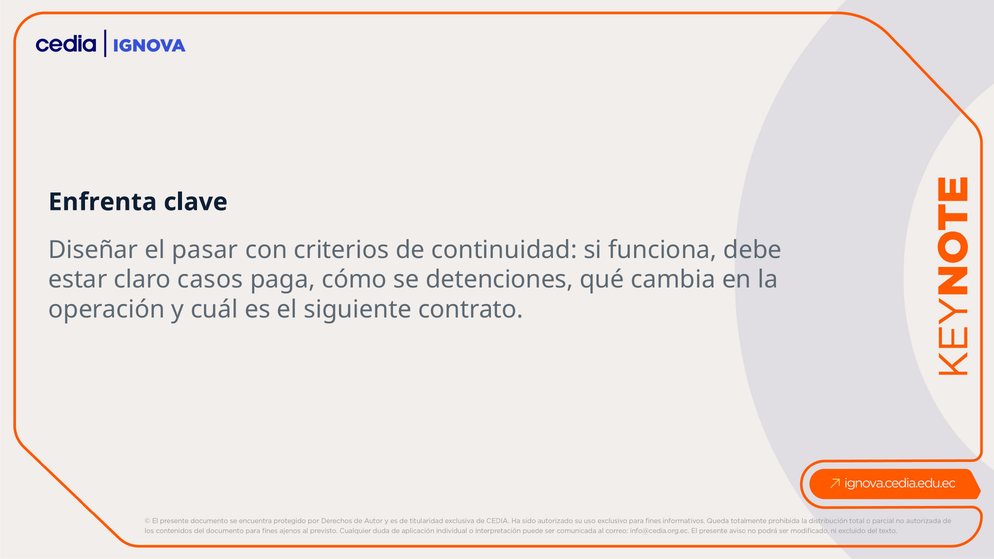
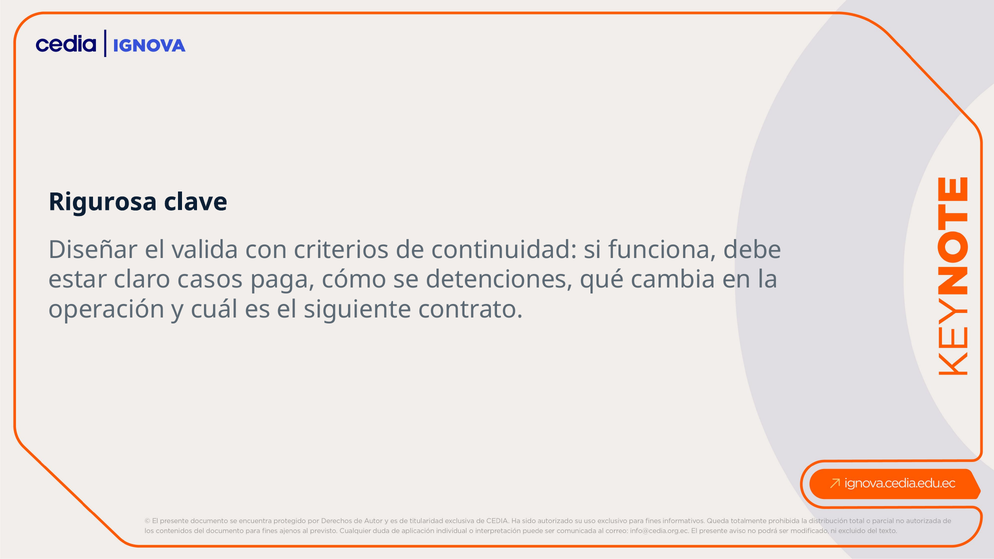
Enfrenta: Enfrenta -> Rigurosa (103, 202)
pasar: pasar -> valida (205, 250)
